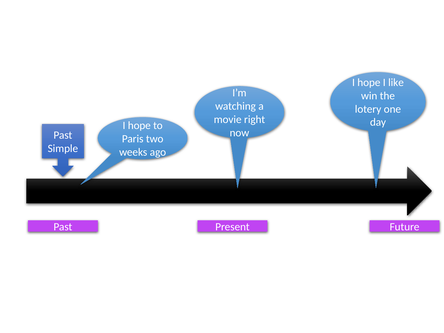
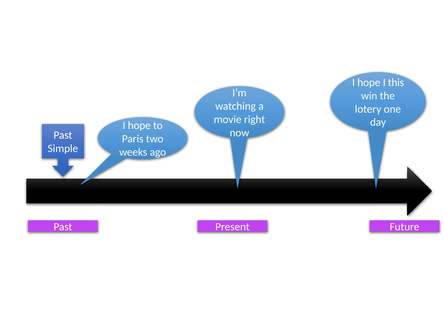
like: like -> this (396, 82)
